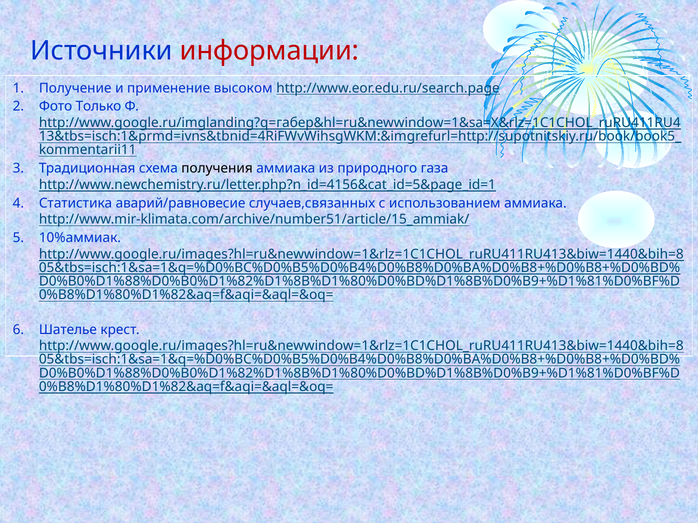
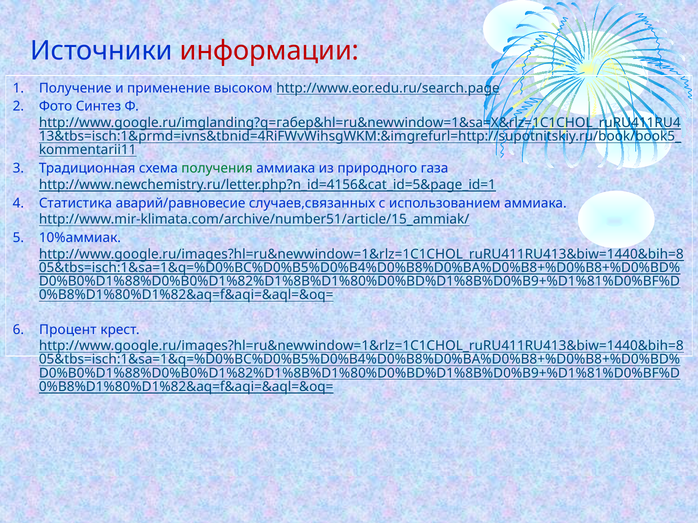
Только: Только -> Синтез (98, 107)
получения colour: black -> green (217, 169)
Шателье: Шателье -> Процент (68, 330)
